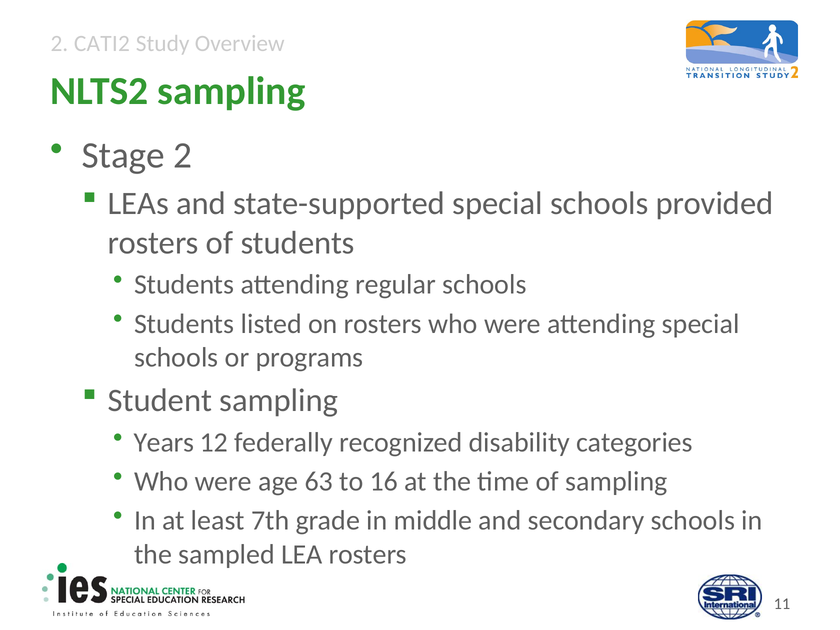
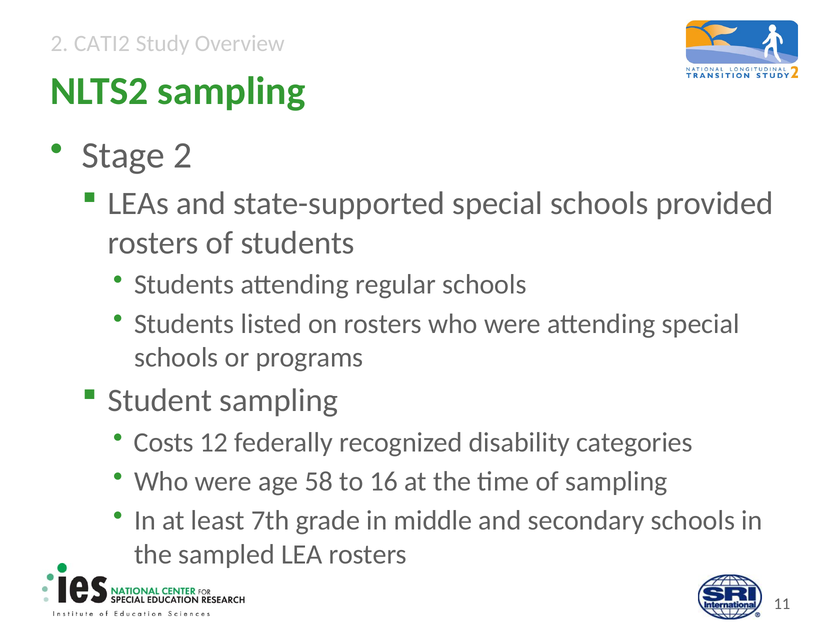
Years: Years -> Costs (164, 442)
63: 63 -> 58 (319, 482)
